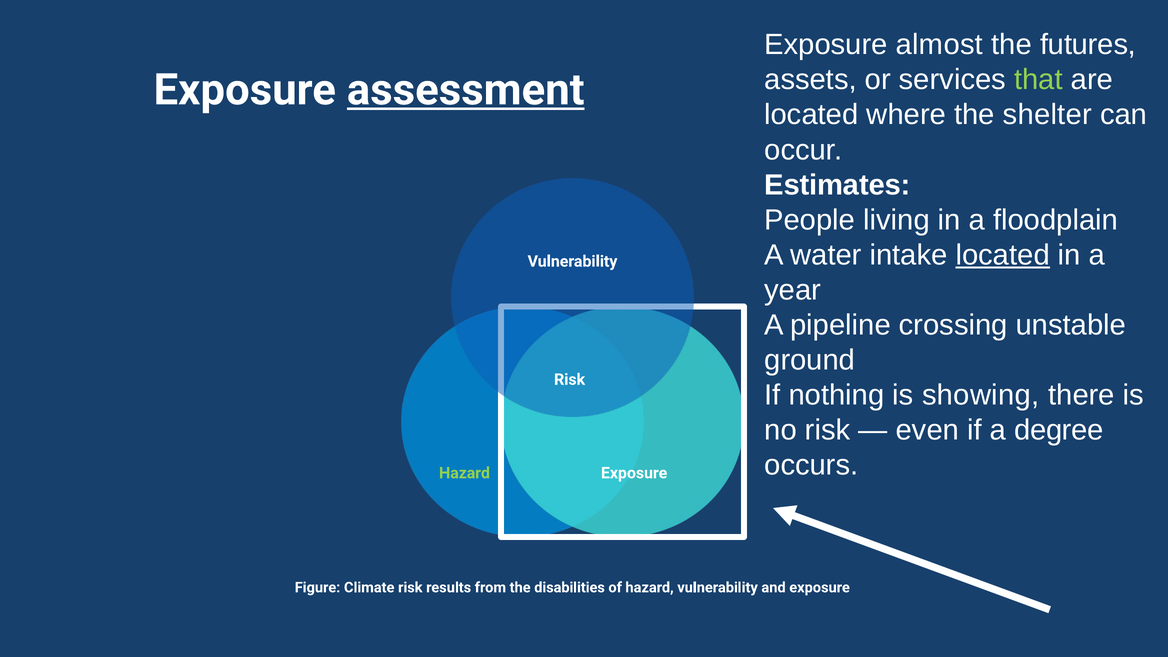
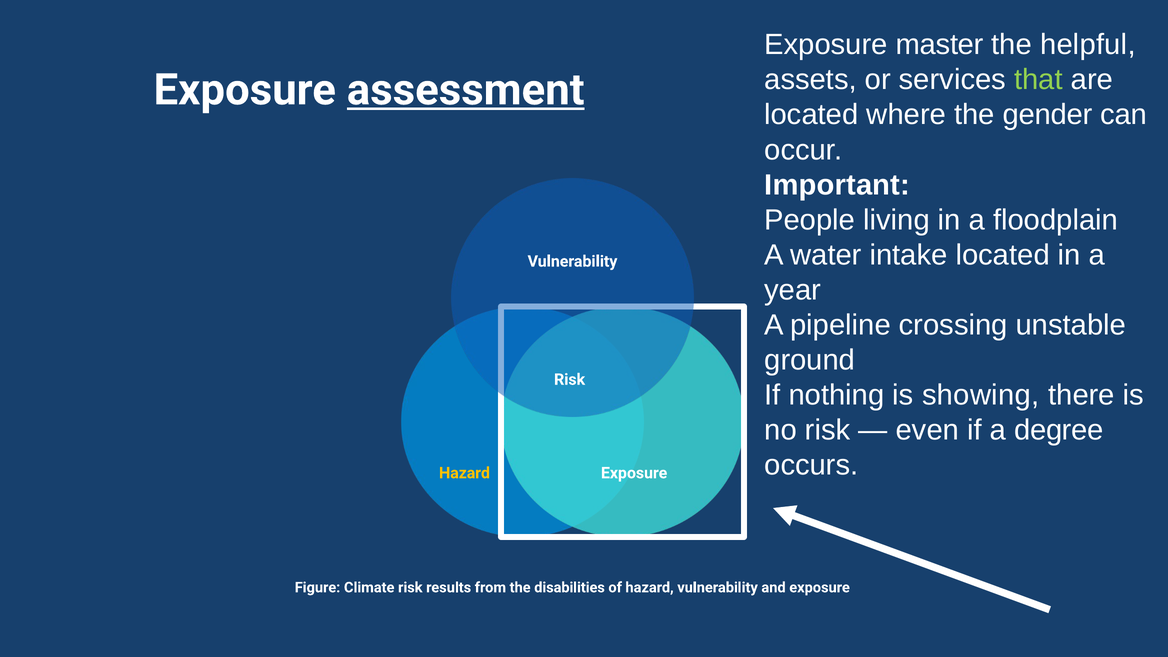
almost: almost -> master (940, 45)
futures: futures -> helpful (1088, 45)
shelter: shelter -> gender (1048, 115)
Estimates: Estimates -> Important (837, 185)
located underline: present -> none (1003, 255)
Hazard colour: light green -> yellow (464, 473)
